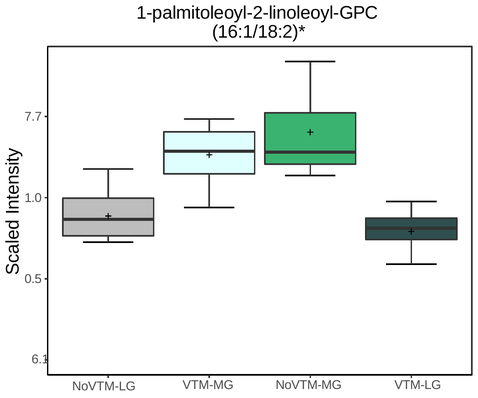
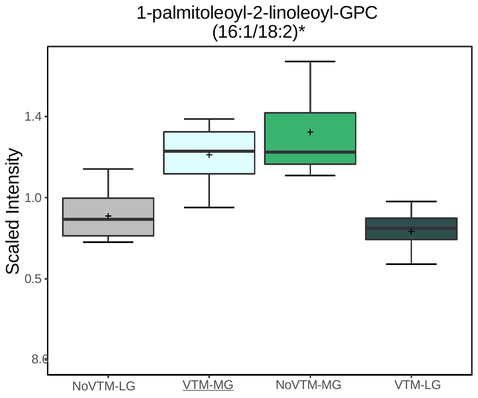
7.7: 7.7 -> 1.4 (33, 117)
6.1: 6.1 -> 8.6 (40, 360)
VTM-MG underline: none -> present (208, 385)
